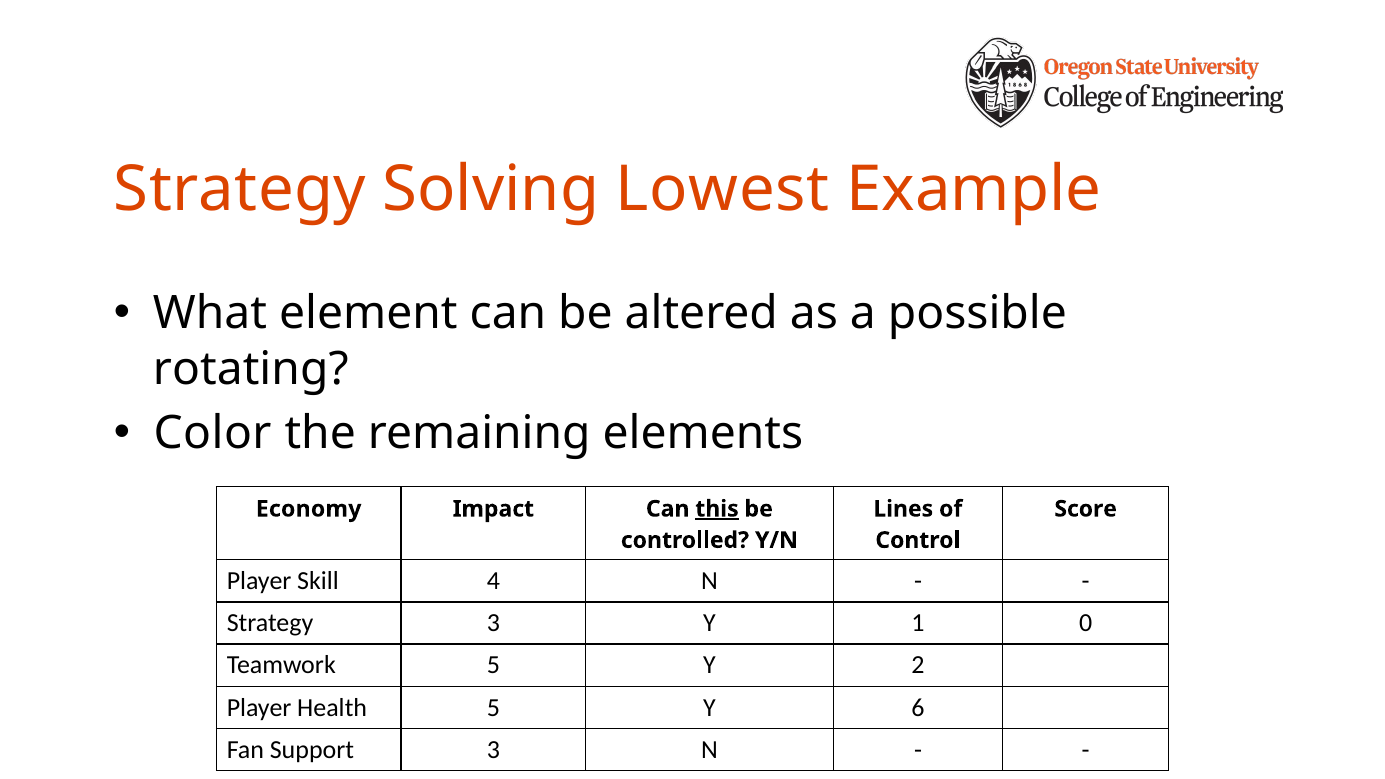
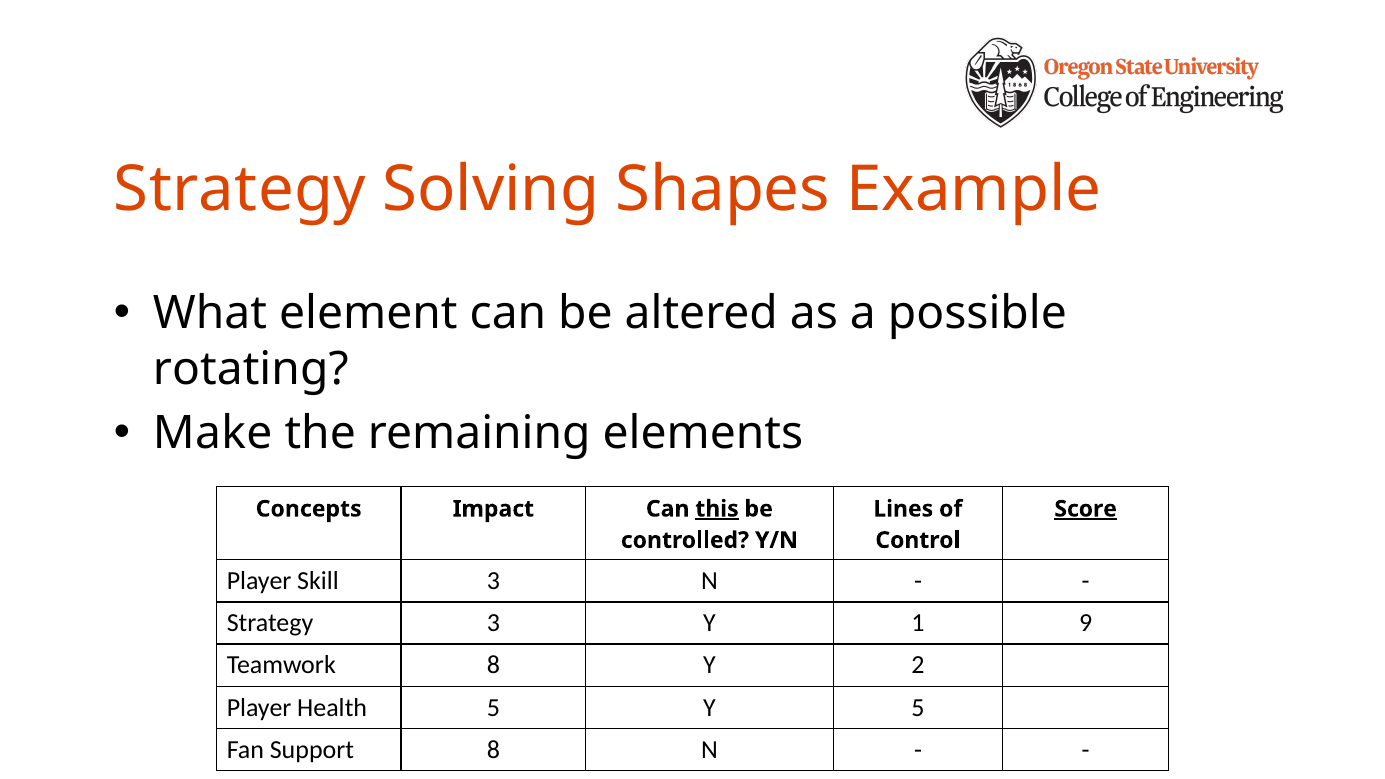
Lowest: Lowest -> Shapes (723, 190)
Color: Color -> Make (213, 434)
Economy: Economy -> Concepts (309, 509)
Score underline: none -> present (1086, 509)
Skill 4: 4 -> 3 (493, 581)
0: 0 -> 9 (1086, 624)
Teamwork 5: 5 -> 8 (493, 666)
Y 6: 6 -> 5 (918, 708)
Support 3: 3 -> 8 (493, 750)
